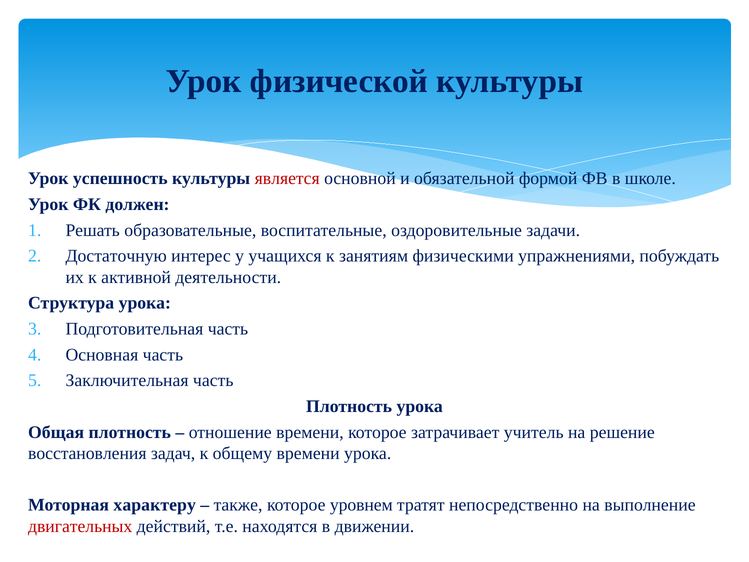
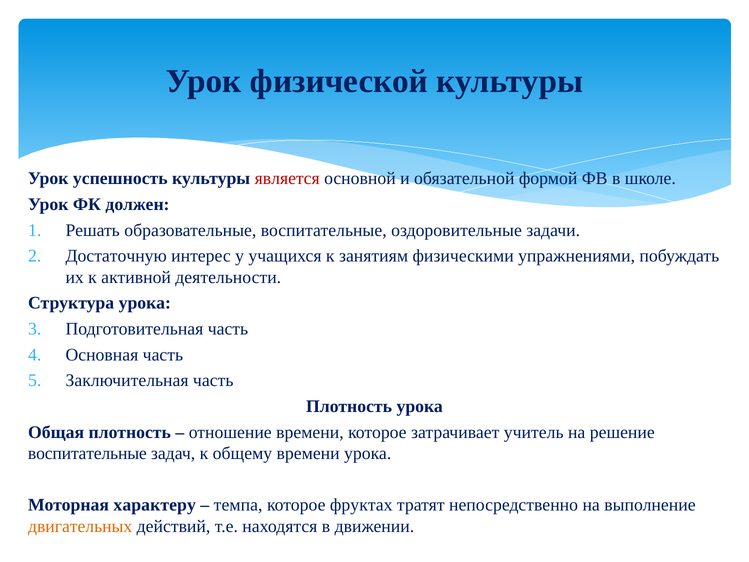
восстановления: восстановления -> воспитательные (87, 453)
также: также -> темпа (238, 505)
уровнем: уровнем -> фруктах (361, 505)
двигательных colour: red -> orange (80, 526)
